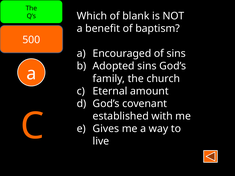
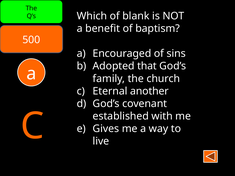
Adopted sins: sins -> that (147, 66)
amount: amount -> another (149, 91)
